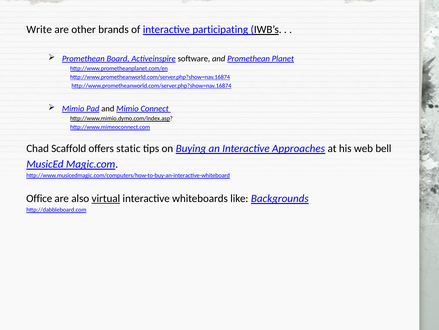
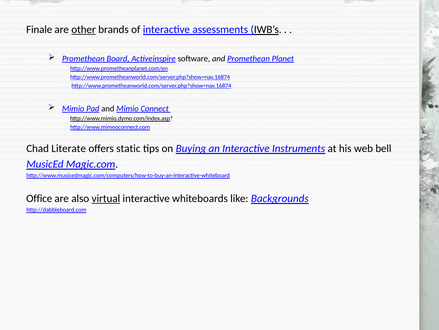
Write: Write -> Finale (39, 30)
other underline: none -> present (84, 30)
participating: participating -> assessments (220, 30)
Scaffold: Scaffold -> Literate (69, 148)
Approaches: Approaches -> Instruments (299, 148)
